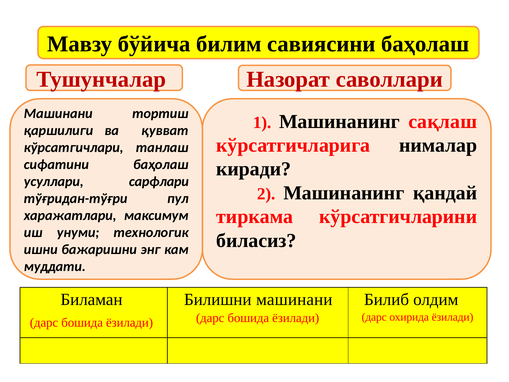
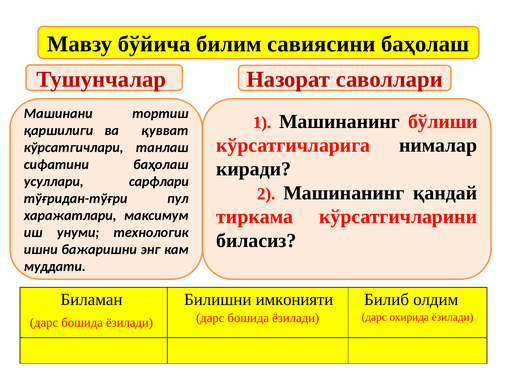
сақлаш: сақлаш -> бўлиши (443, 121)
Билишни машинани: машинани -> имконияти (294, 299)
